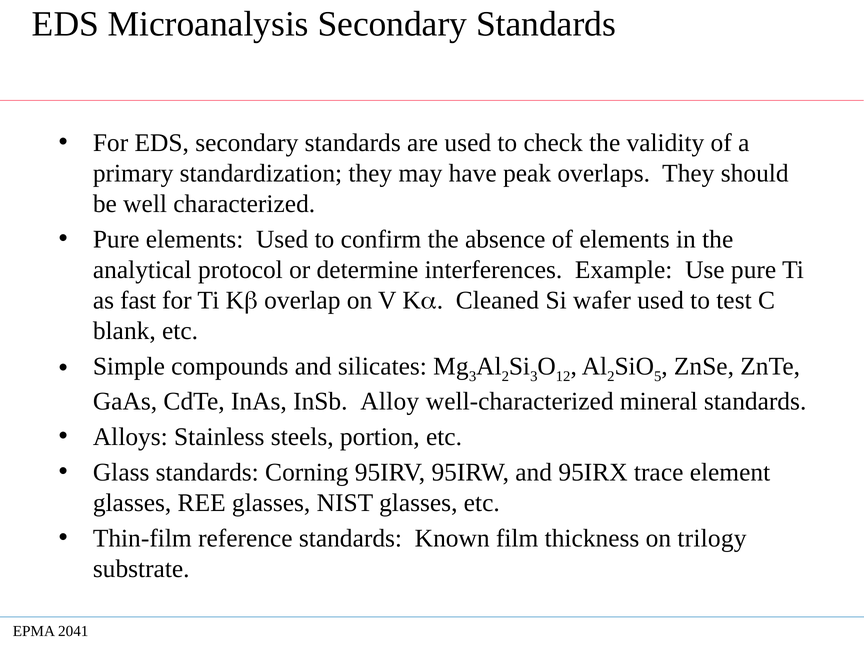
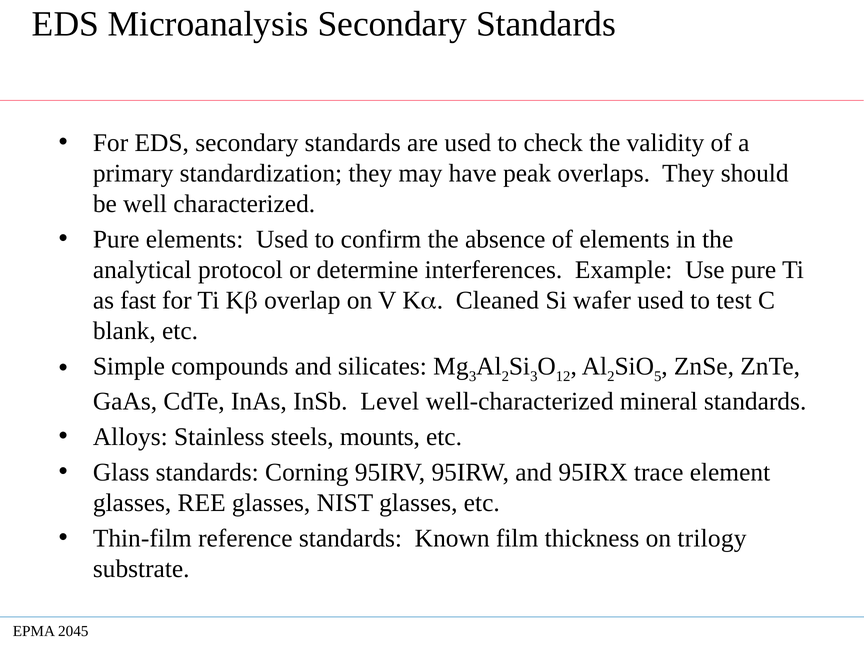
Alloy: Alloy -> Level (390, 401)
portion: portion -> mounts (380, 437)
2041: 2041 -> 2045 (73, 632)
